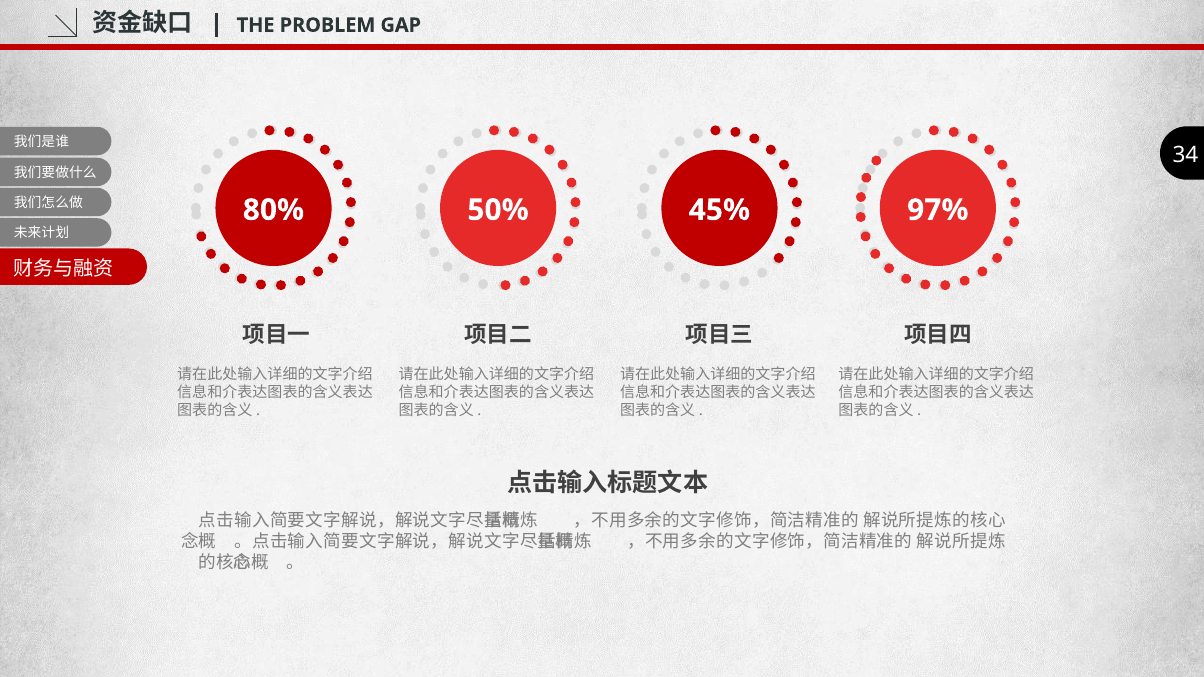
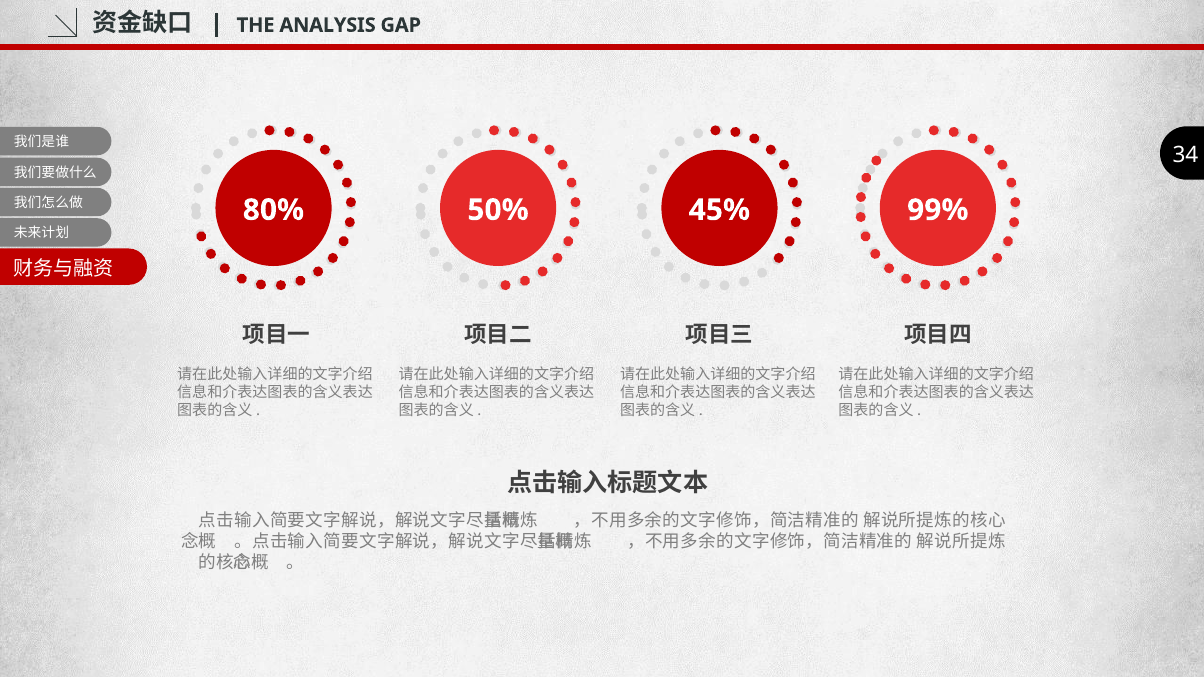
PROBLEM: PROBLEM -> ANALYSIS (328, 25)
97%: 97% -> 99% (938, 210)
